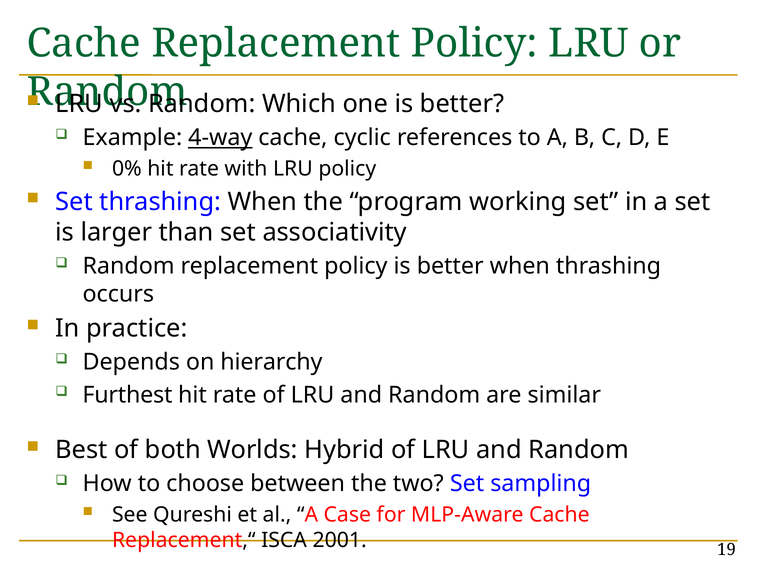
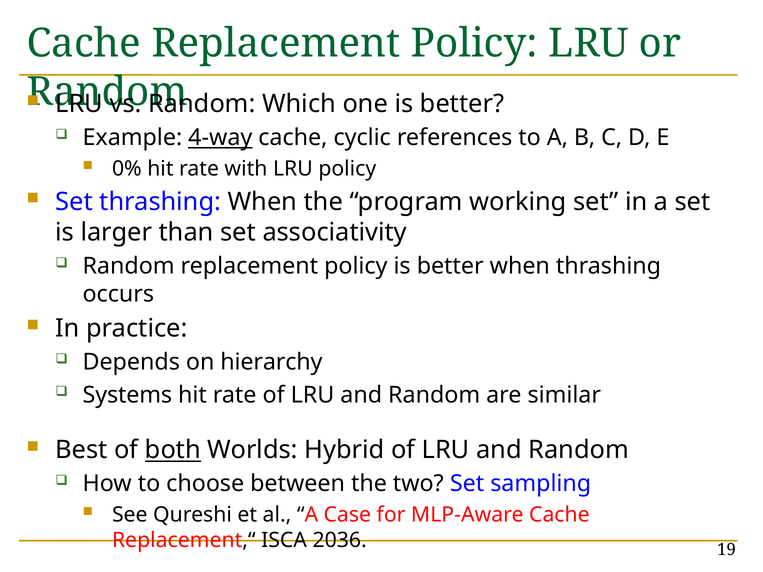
Furthest: Furthest -> Systems (127, 395)
both underline: none -> present (173, 450)
2001: 2001 -> 2036 (340, 540)
